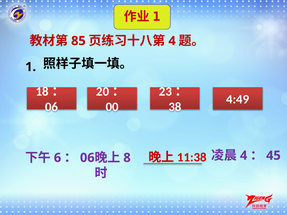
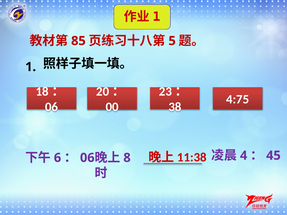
4: 4 -> 5 (172, 41)
4:49: 4:49 -> 4:75 (238, 99)
